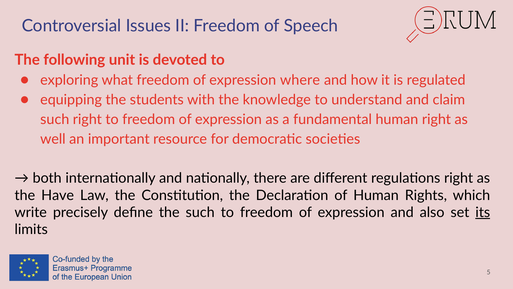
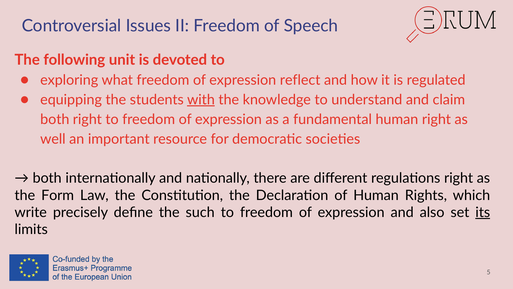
where: where -> reflect (300, 80)
with underline: none -> present (201, 100)
such: such -> both (55, 119)
Have: Have -> Form (58, 195)
